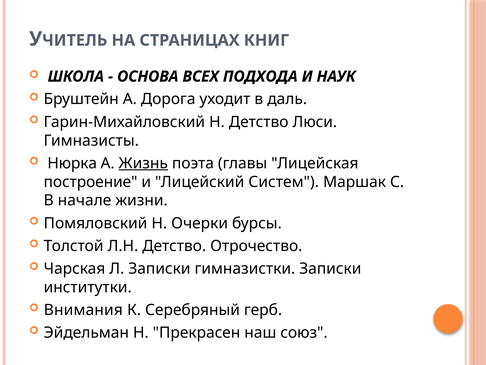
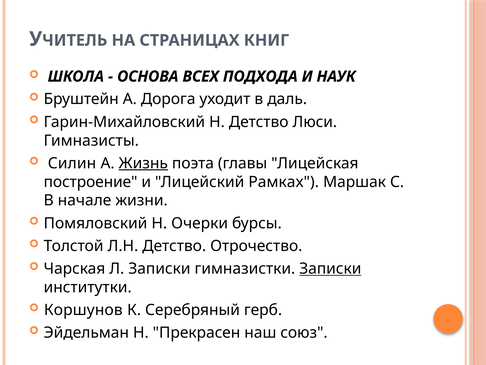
Нюрка: Нюрка -> Силин (72, 163)
Систем: Систем -> Рамках (284, 182)
Записки underline: none -> present (330, 268)
Внимания: Внимания -> Коршунов (83, 310)
